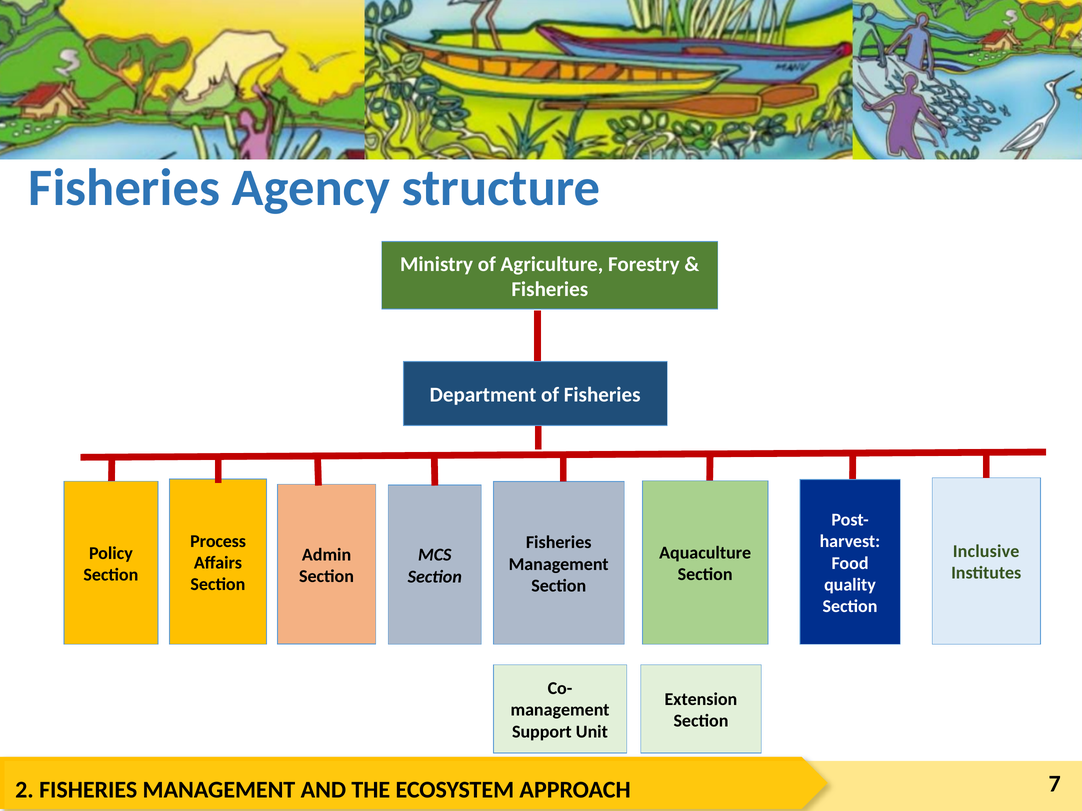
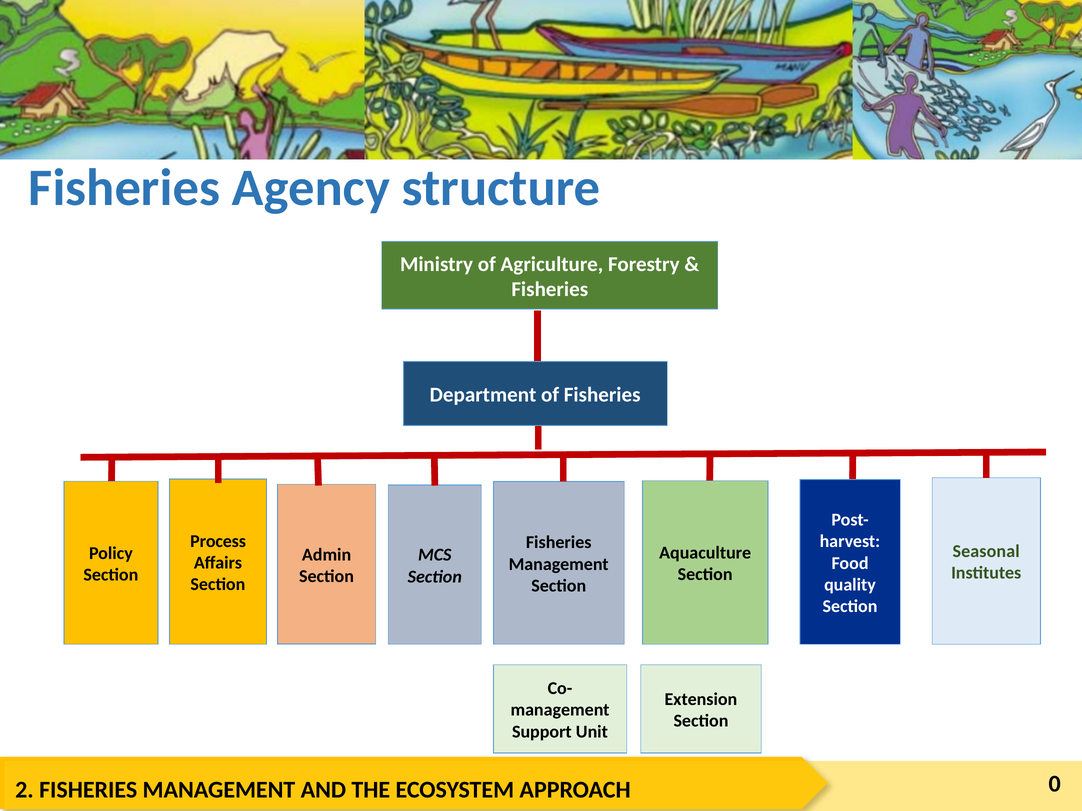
Inclusive: Inclusive -> Seasonal (986, 552)
7: 7 -> 0 (1055, 785)
